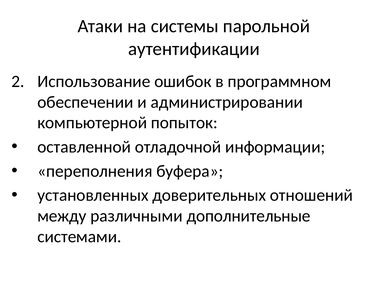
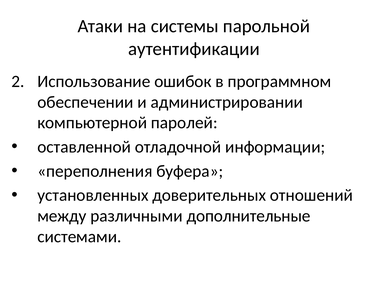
попыток: попыток -> паролей (184, 123)
